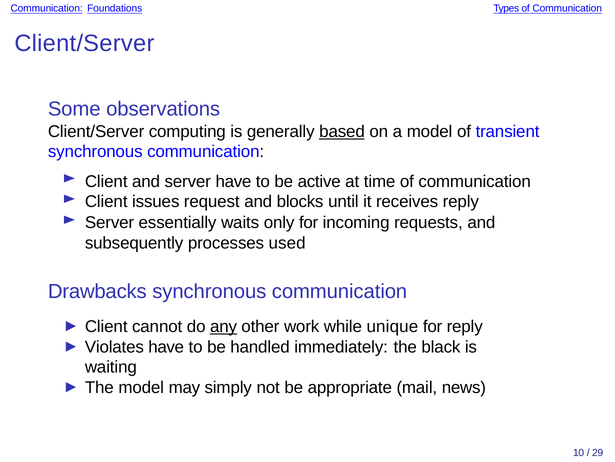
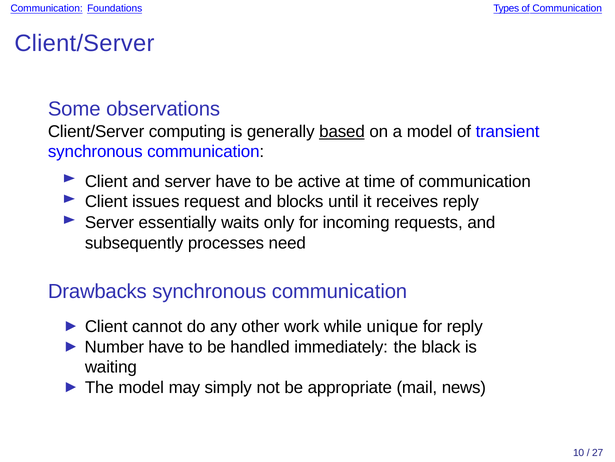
used: used -> need (287, 243)
any underline: present -> none (224, 327)
Violates: Violates -> Number (114, 347)
29: 29 -> 27 (598, 452)
